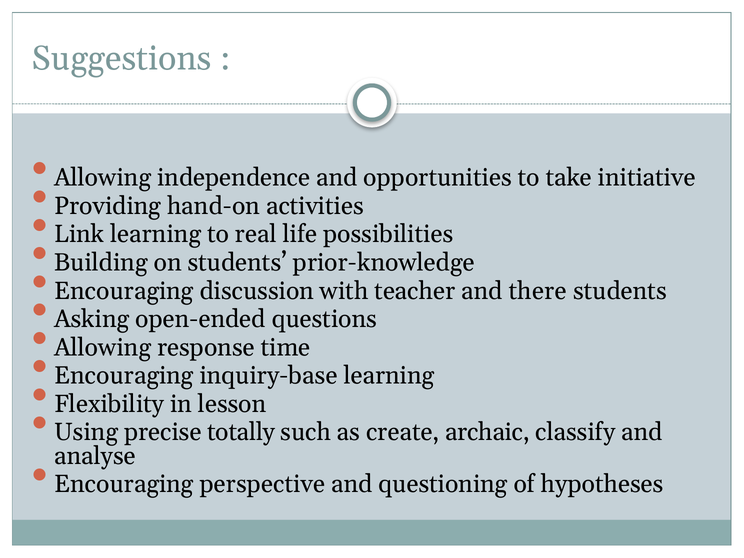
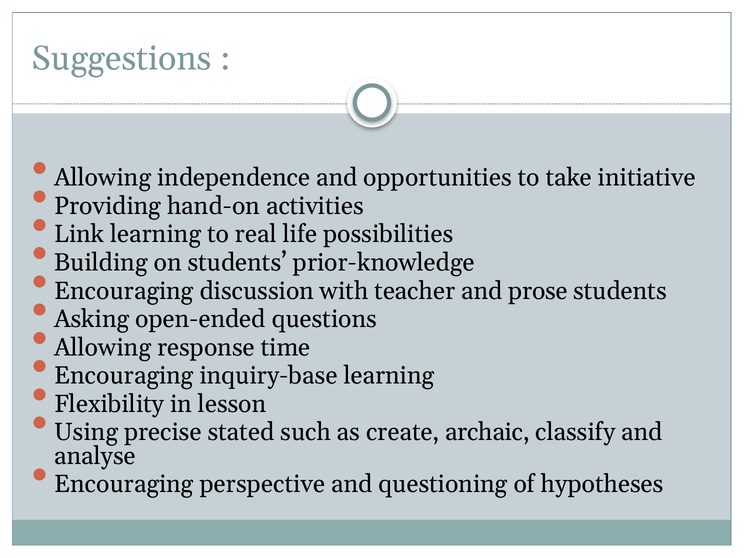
there: there -> prose (538, 291)
totally: totally -> stated (241, 432)
